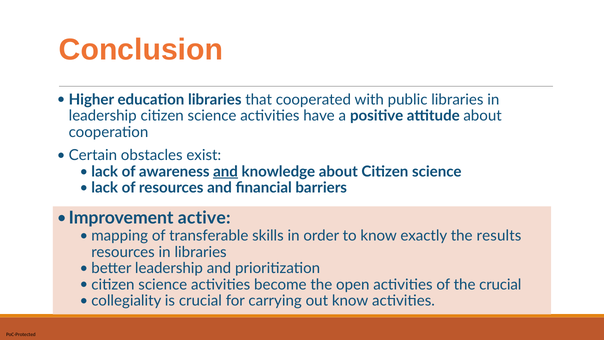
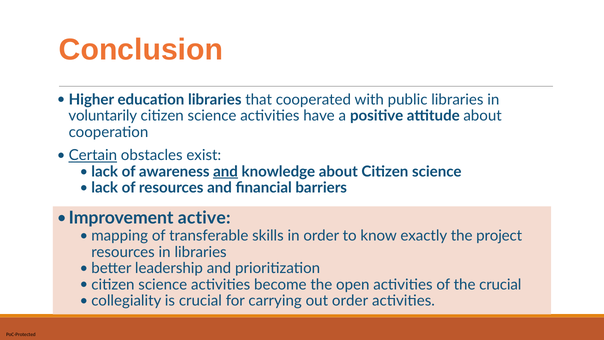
leadership: leadership -> voluntarily (103, 116)
Certain underline: none -> present (93, 155)
results: results -> project (499, 236)
out know: know -> order (350, 301)
